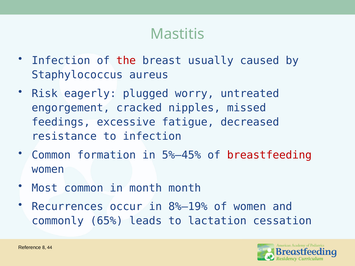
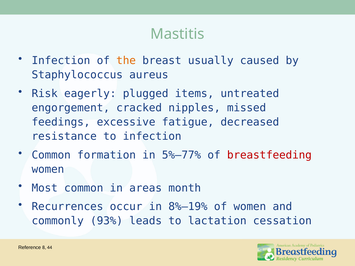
the colour: red -> orange (126, 61)
worry: worry -> items (194, 94)
5%–45%: 5%–45% -> 5%–77% (181, 155)
in month: month -> areas (146, 188)
65%: 65% -> 93% (107, 221)
